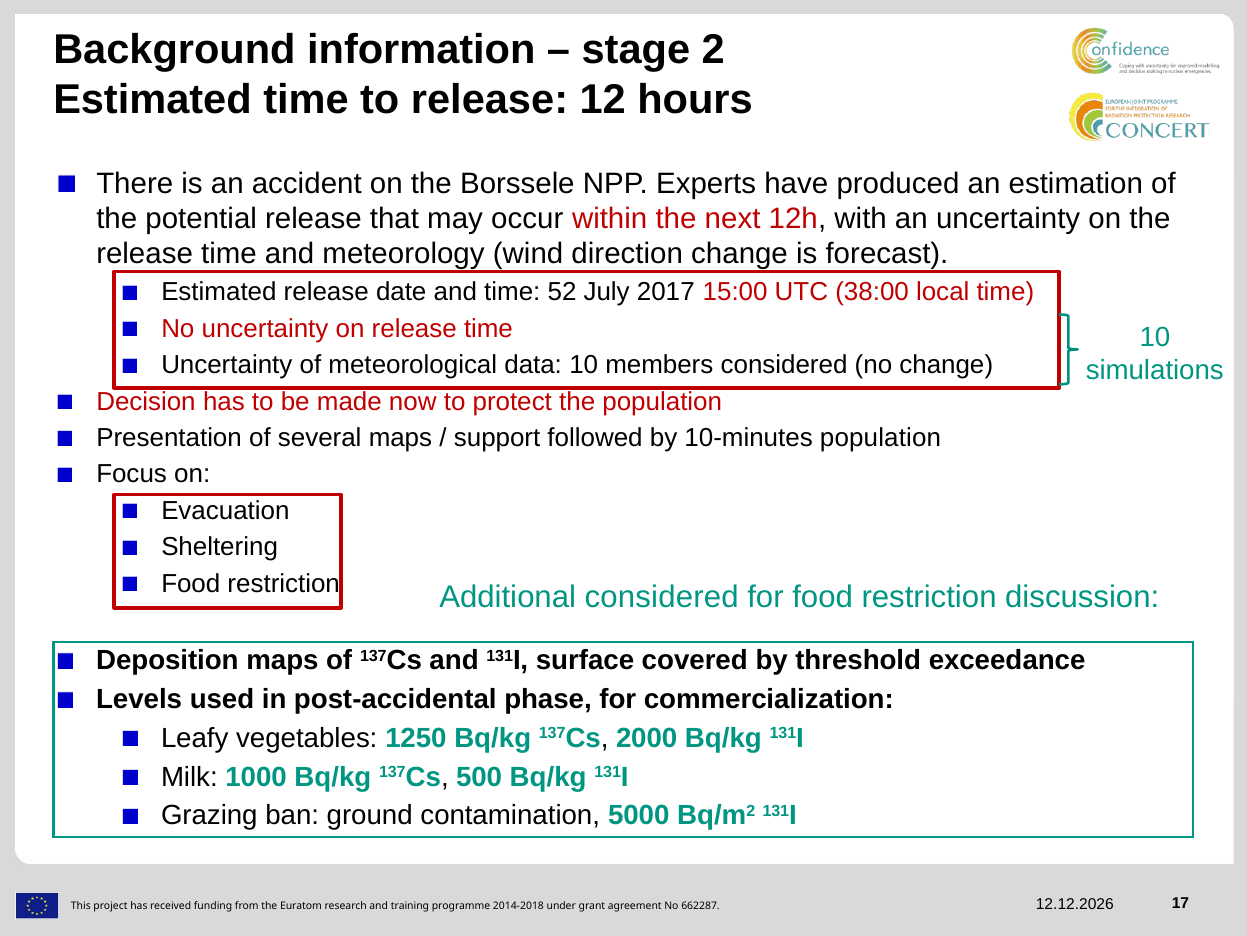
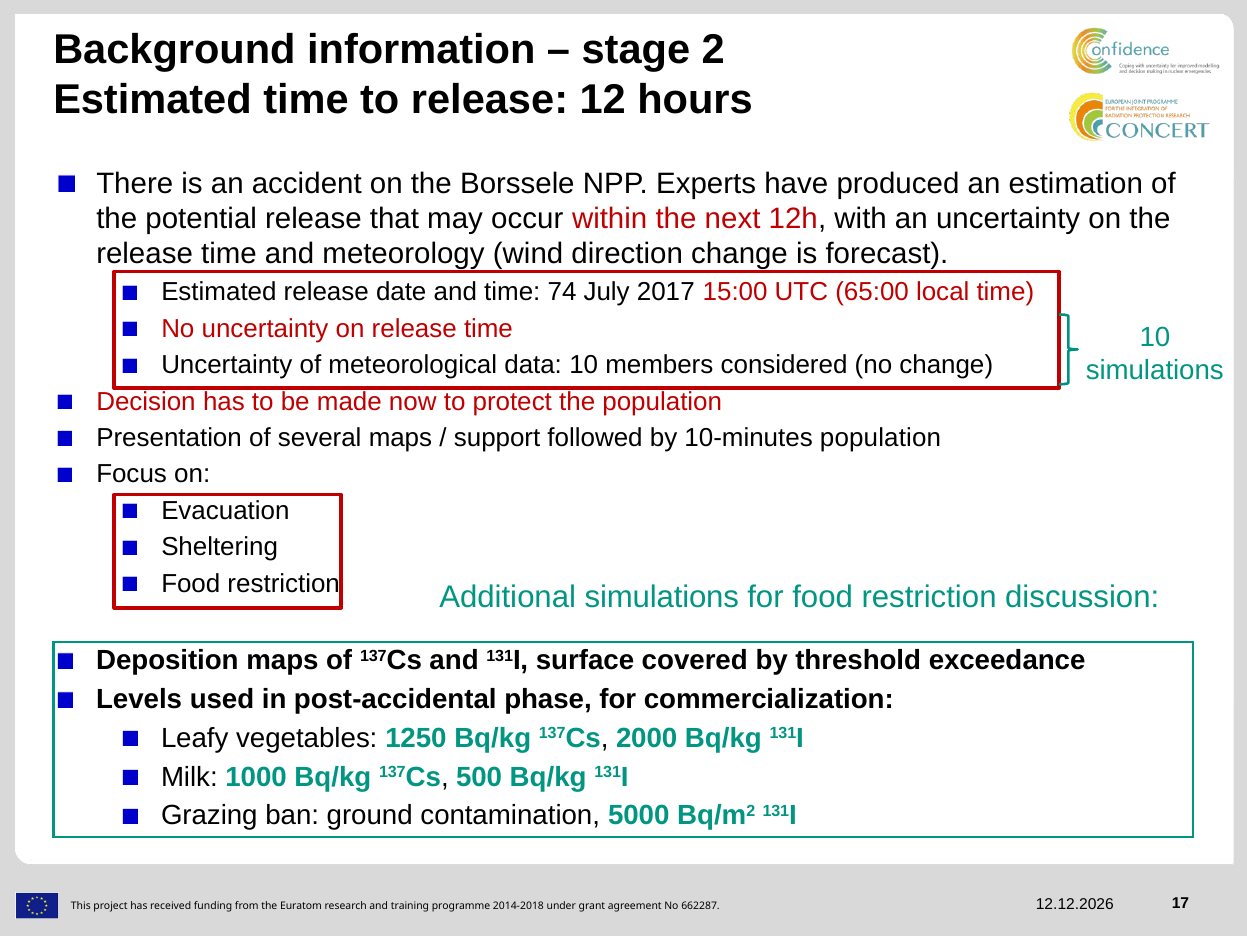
52: 52 -> 74 (562, 292)
38:00: 38:00 -> 65:00 (872, 292)
Additional considered: considered -> simulations (662, 597)
